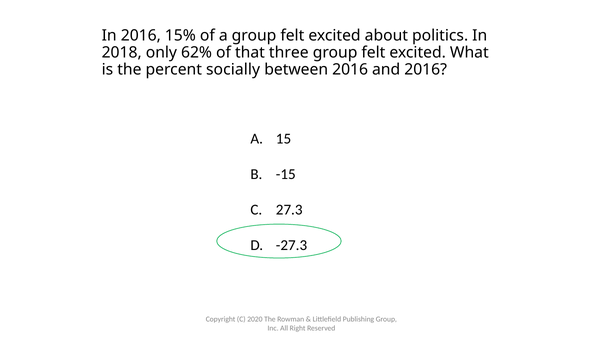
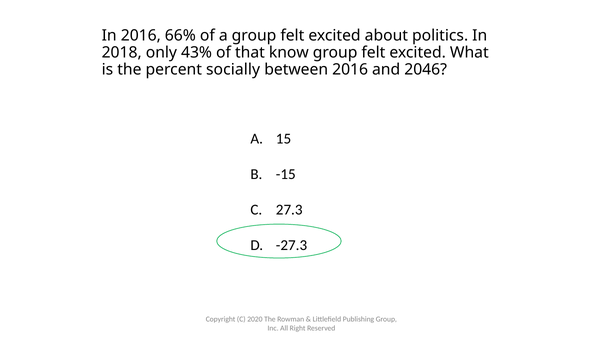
15%: 15% -> 66% (180, 36)
62%: 62% -> 43% (197, 53)
three: three -> know (289, 53)
and 2016: 2016 -> 2046 (426, 69)
